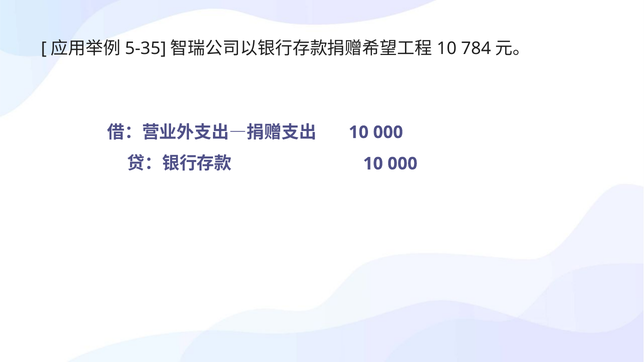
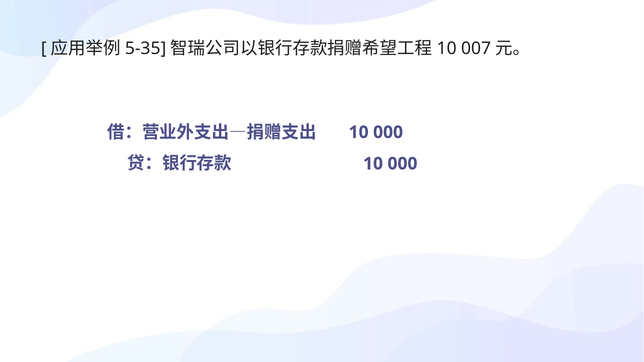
784: 784 -> 007 (476, 49)
